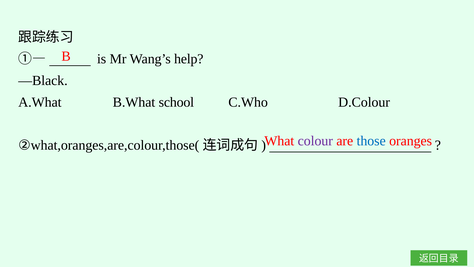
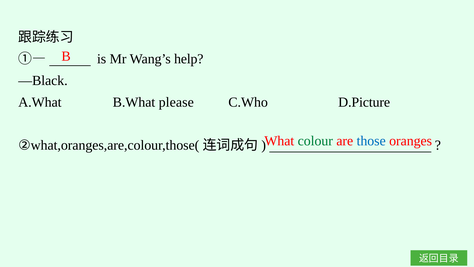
school: school -> please (176, 102)
D.Colour: D.Colour -> D.Picture (364, 102)
colour colour: purple -> green (315, 141)
